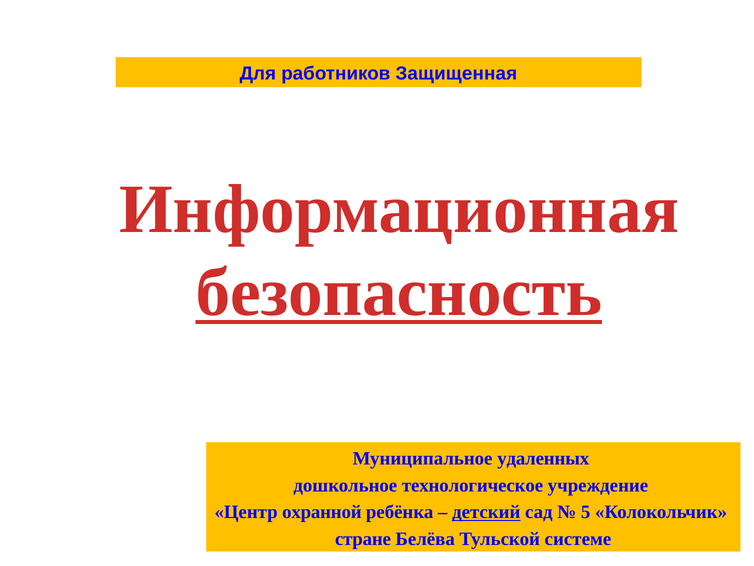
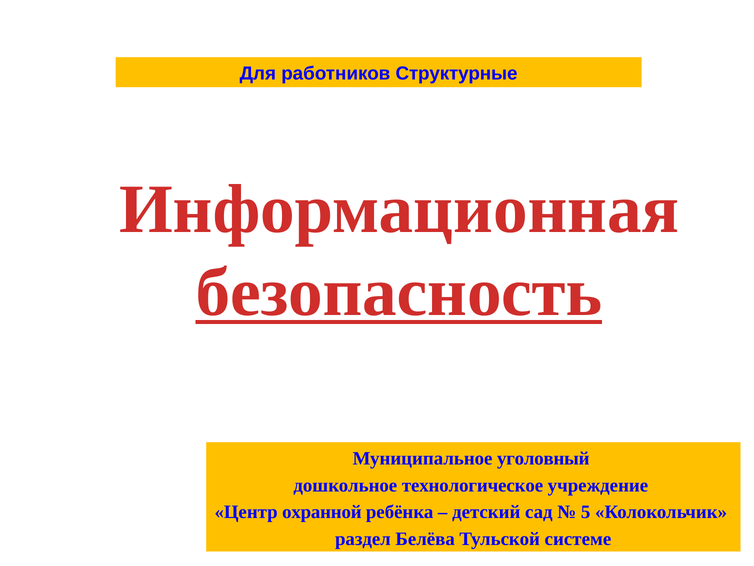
Защищенная: Защищенная -> Структурные (457, 73)
удаленных: удаленных -> уголовный (543, 458)
детский underline: present -> none (486, 512)
стране: стране -> раздел (363, 539)
